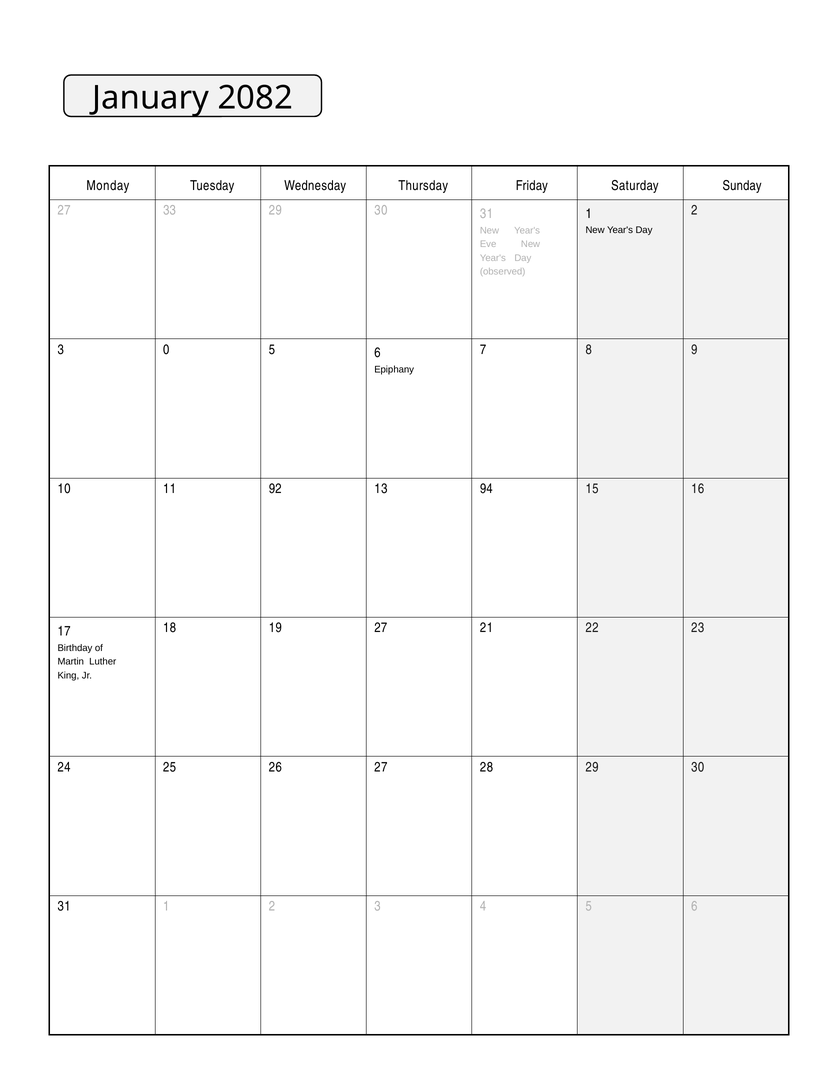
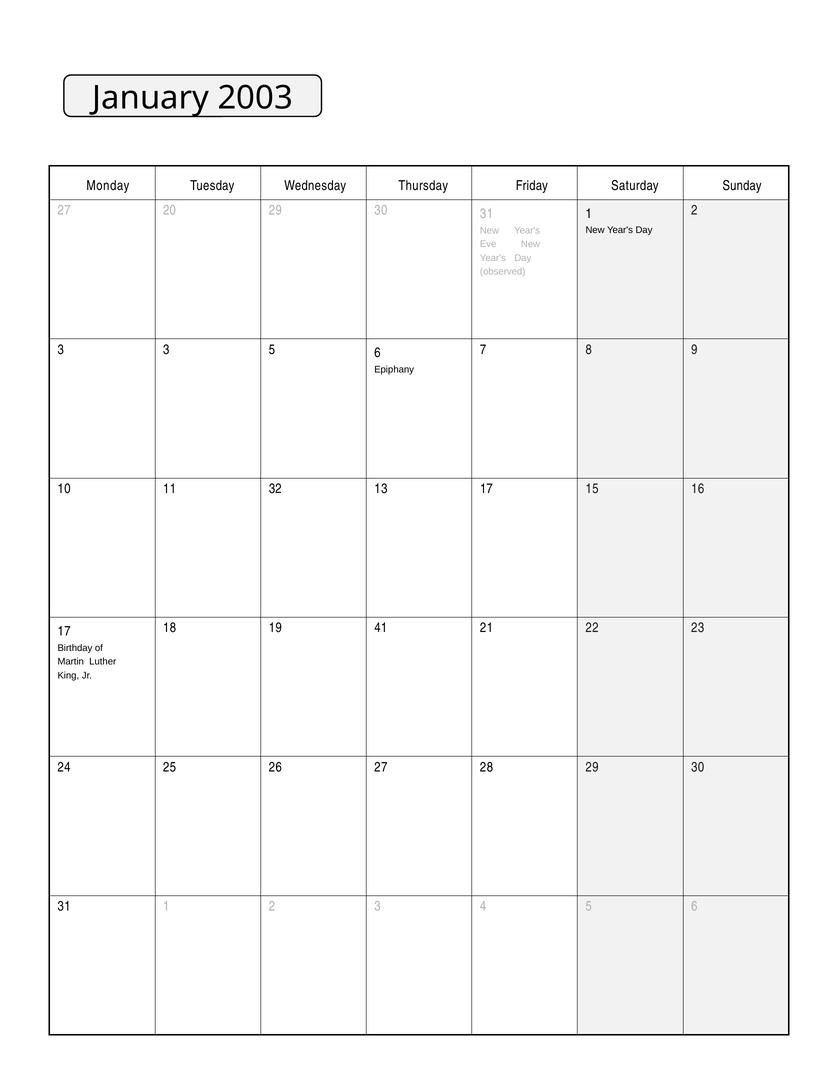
2082: 2082 -> 2003 (255, 98)
33: 33 -> 20 (170, 210)
3 0: 0 -> 3 (166, 350)
92: 92 -> 32 (275, 489)
13 94: 94 -> 17 (486, 489)
19 27: 27 -> 41 (381, 628)
